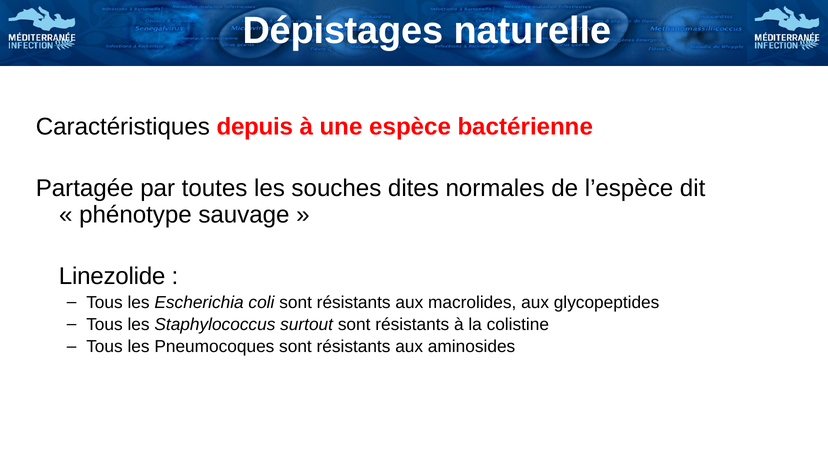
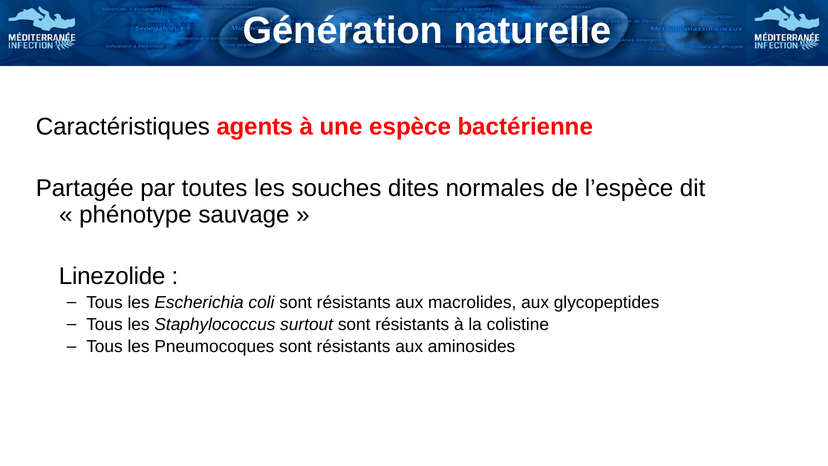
Dépistages: Dépistages -> Génération (343, 30)
depuis: depuis -> agents (255, 127)
